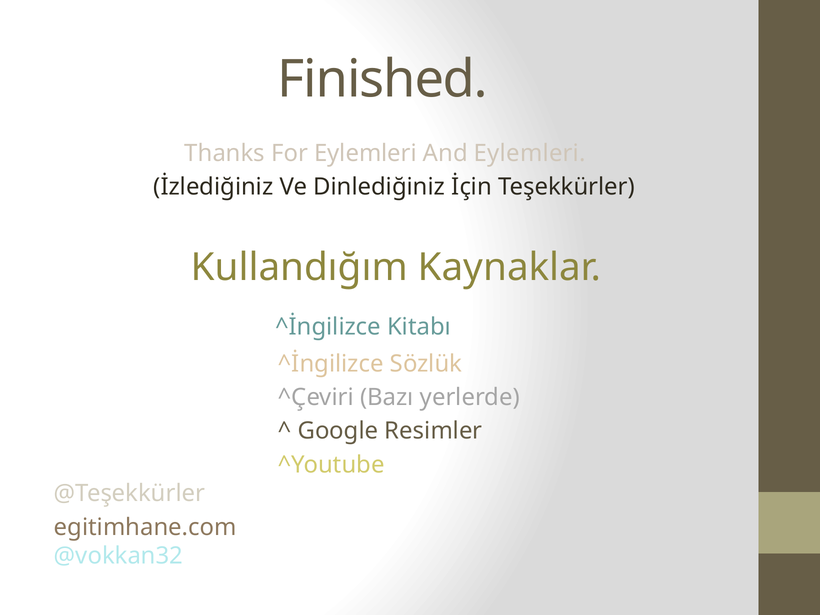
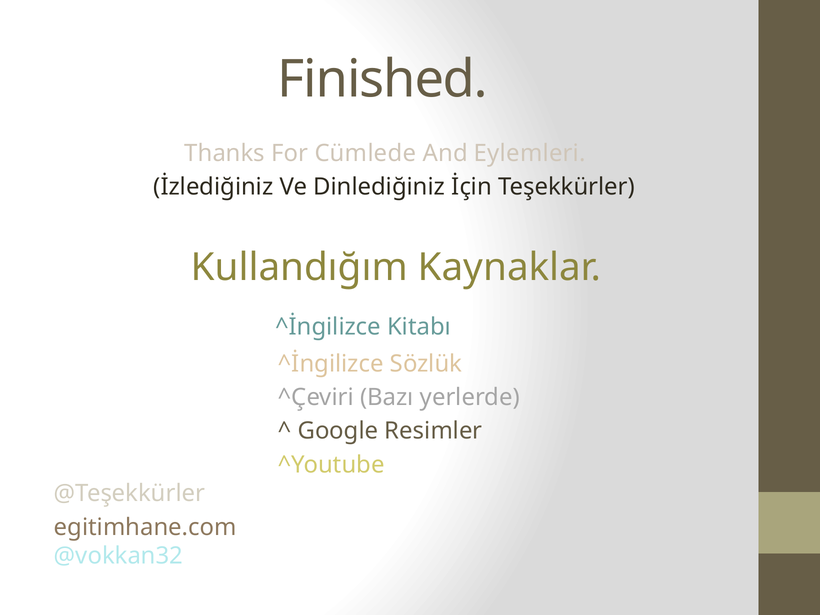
For Eylemleri: Eylemleri -> Cümlede (365, 153)
